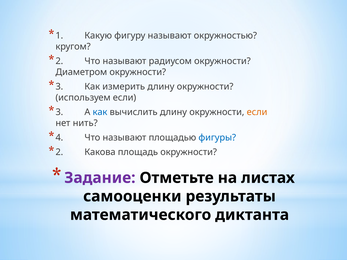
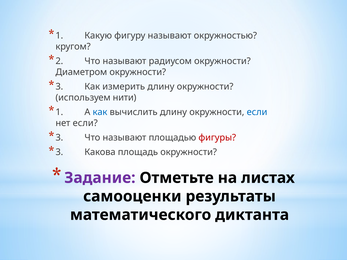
используем если: если -> нити (125, 98)
3: 3 -> 1 (59, 112)
если colour: orange -> blue (257, 112)
нет нить: нить -> если (85, 123)
4: 4 -> 3 (59, 138)
фигуры colour: blue -> red (217, 138)
2: 2 -> 3 (59, 152)
